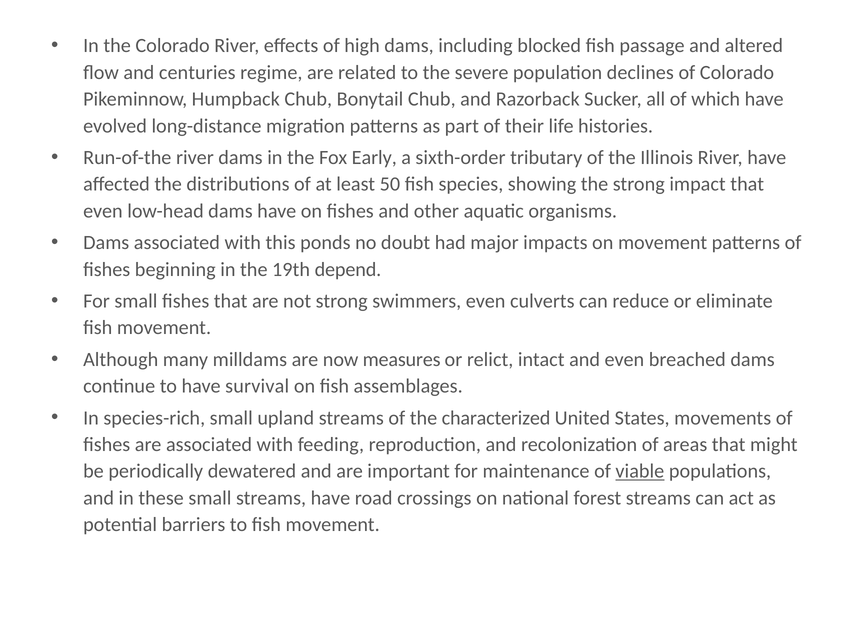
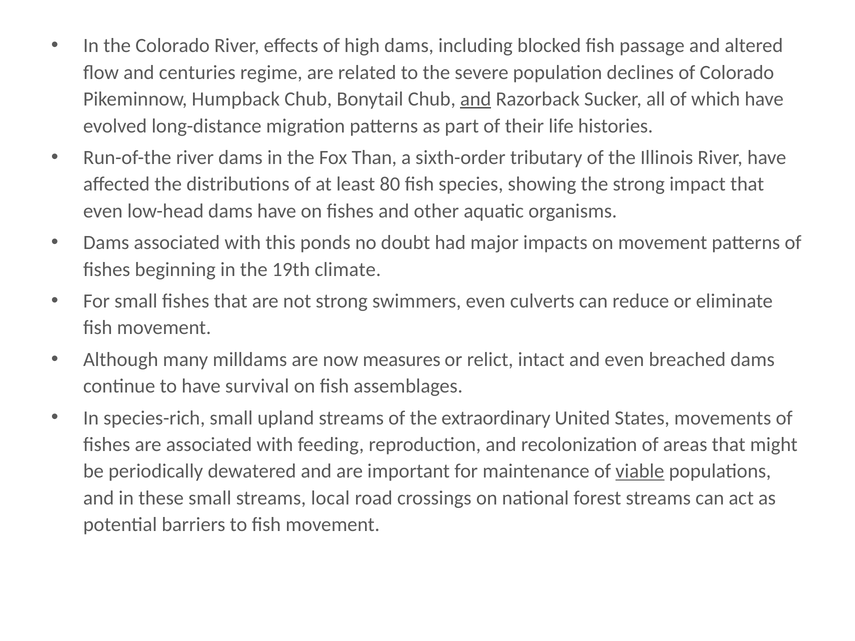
and underline: none -> present (476, 99)
Early: Early -> Than (374, 158)
50: 50 -> 80 (390, 184)
depend: depend -> climate (348, 269)
characterized: characterized -> extraordinary (496, 418)
streams have: have -> local (330, 498)
